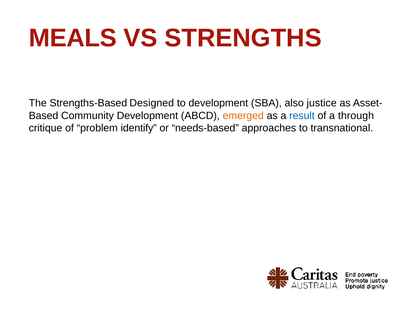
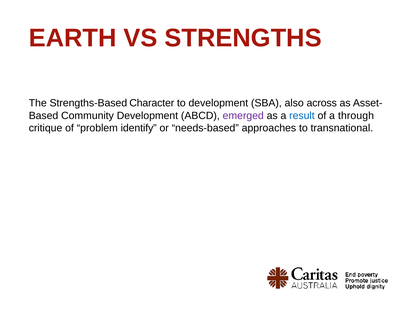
MEALS: MEALS -> EARTH (73, 38)
Designed: Designed -> Character (152, 103)
justice: justice -> across (322, 103)
emerged colour: orange -> purple (243, 116)
